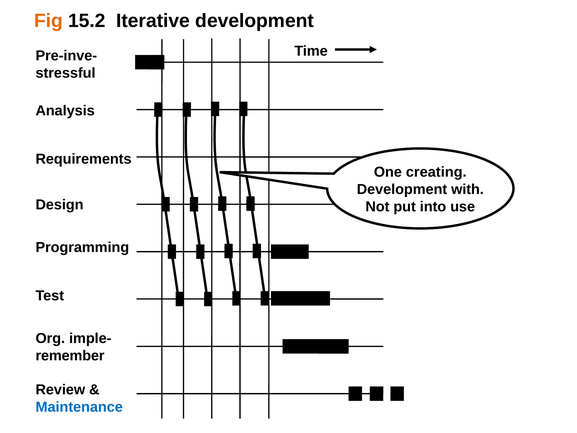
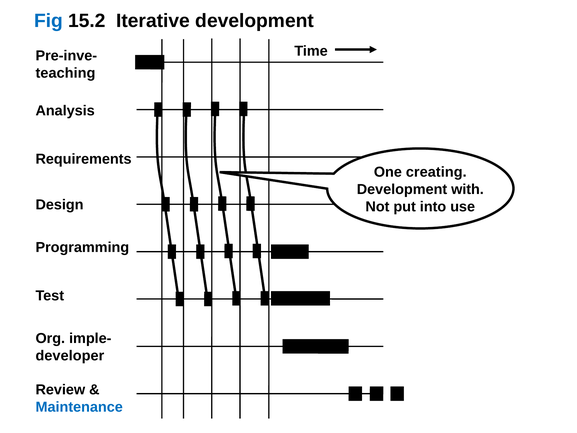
Fig colour: orange -> blue (48, 21)
stressful: stressful -> teaching (65, 73)
remember: remember -> developer (70, 356)
